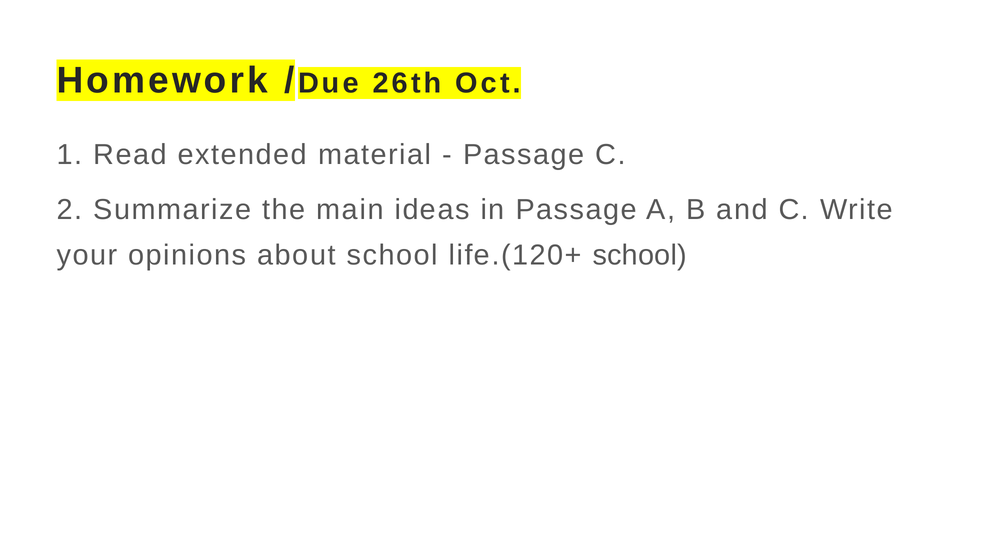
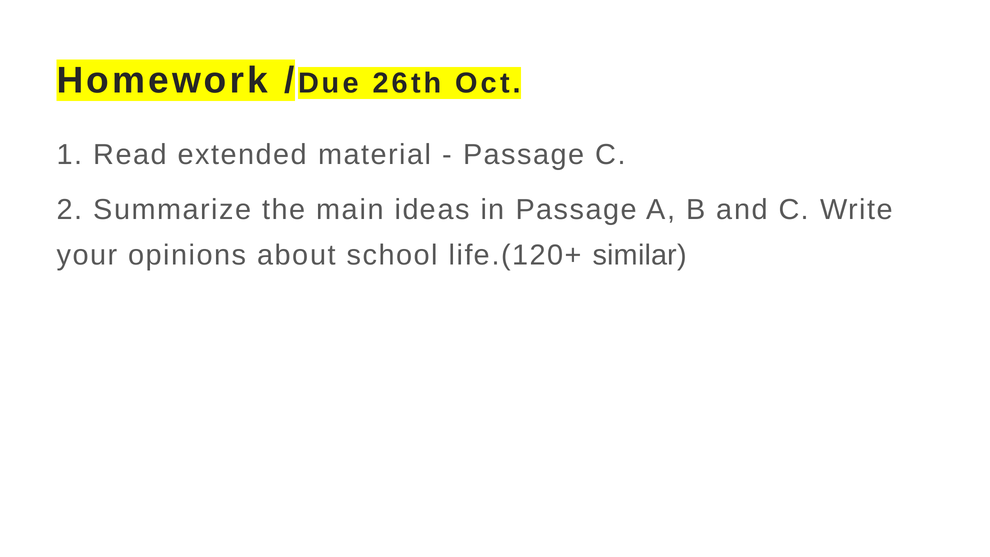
life.(120+ school: school -> similar (640, 255)
